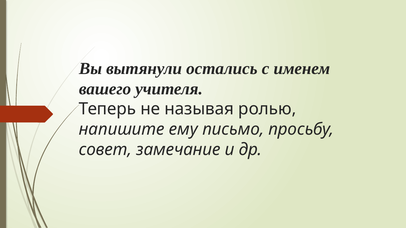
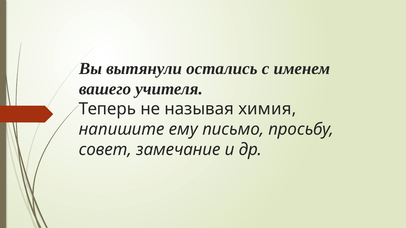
ролью: ролью -> химия (267, 109)
